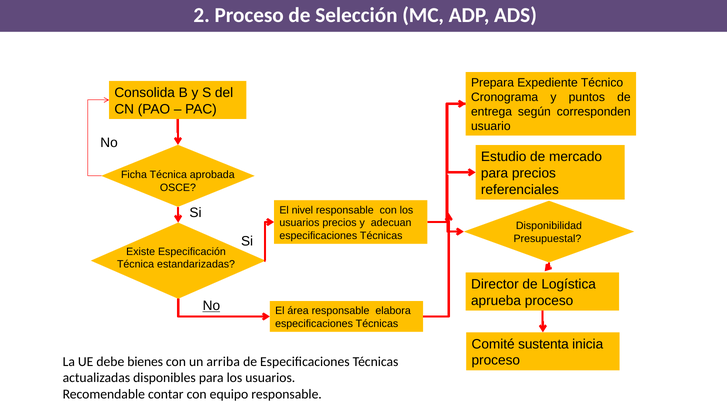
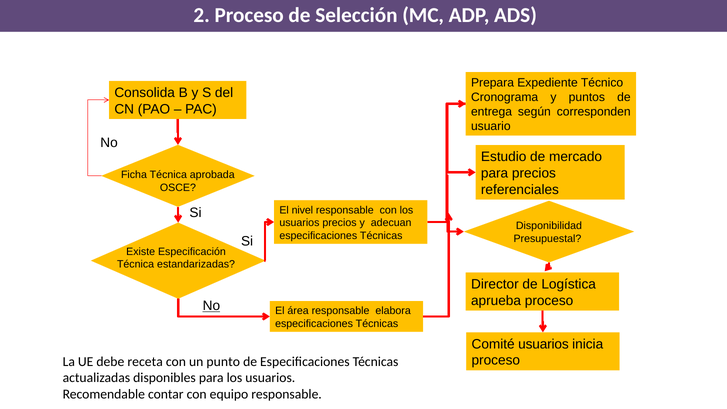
Comité sustenta: sustenta -> usuarios (543, 344)
bienes: bienes -> receta (145, 361)
arriba: arriba -> punto (223, 361)
